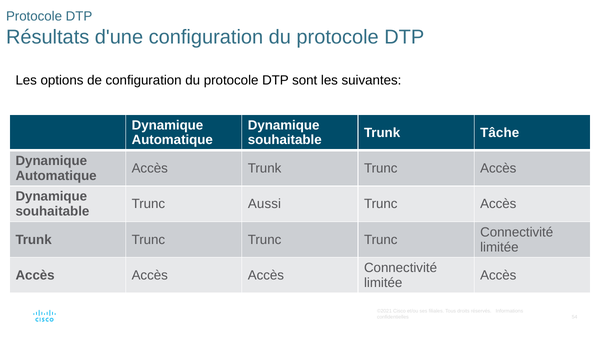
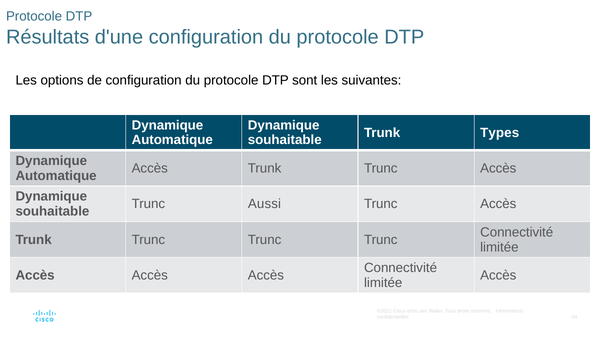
Tâche: Tâche -> Types (500, 132)
